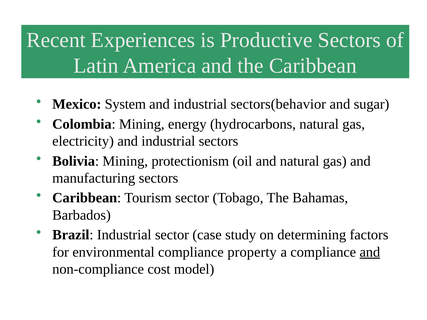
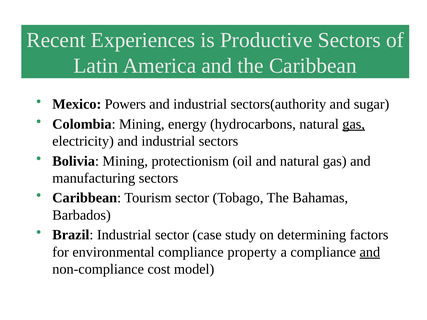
System: System -> Powers (125, 104)
sectors(behavior: sectors(behavior -> sectors(authority (278, 104)
gas underline: none -> present (354, 124)
